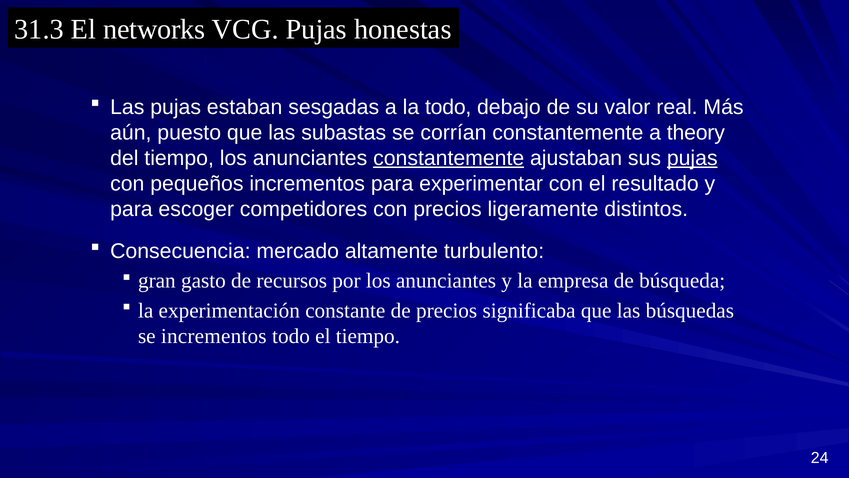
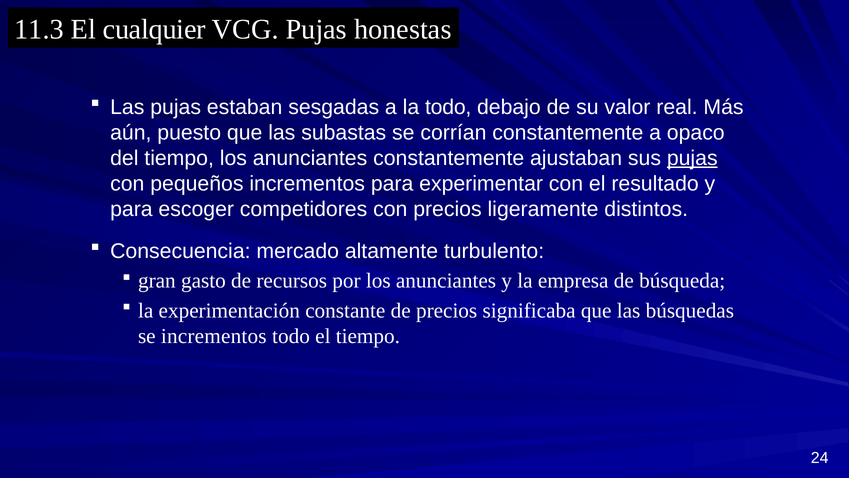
31.3: 31.3 -> 11.3 (39, 30)
networks: networks -> cualquier (154, 30)
theory: theory -> opaco (696, 132)
constantemente underline: present -> none (449, 158)
